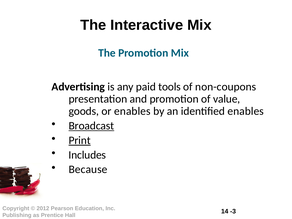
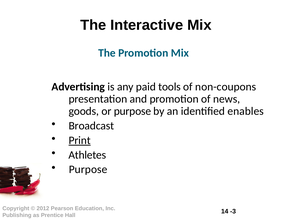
value: value -> news (227, 99)
or enables: enables -> purpose (132, 111)
Broadcast underline: present -> none (91, 126)
Includes: Includes -> Athletes (87, 155)
Because: Because -> Purpose (88, 169)
